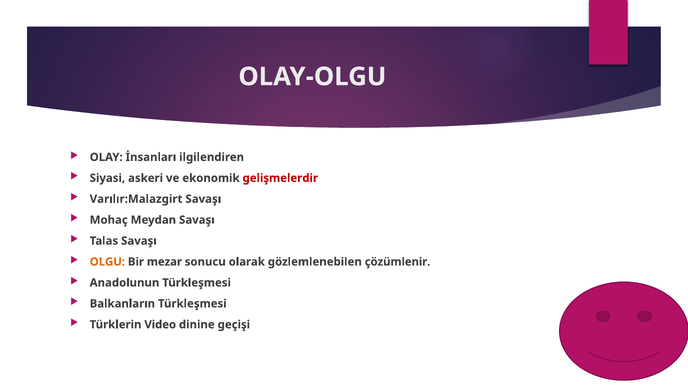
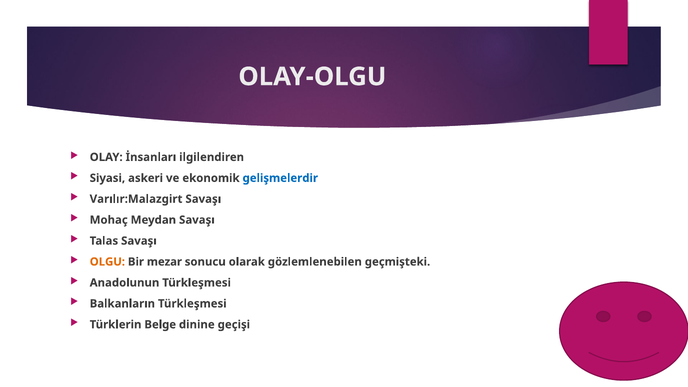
gelişmelerdir colour: red -> blue (280, 178)
çözümlenir: çözümlenir -> geçmişteki (398, 262)
Video: Video -> Belge (160, 325)
